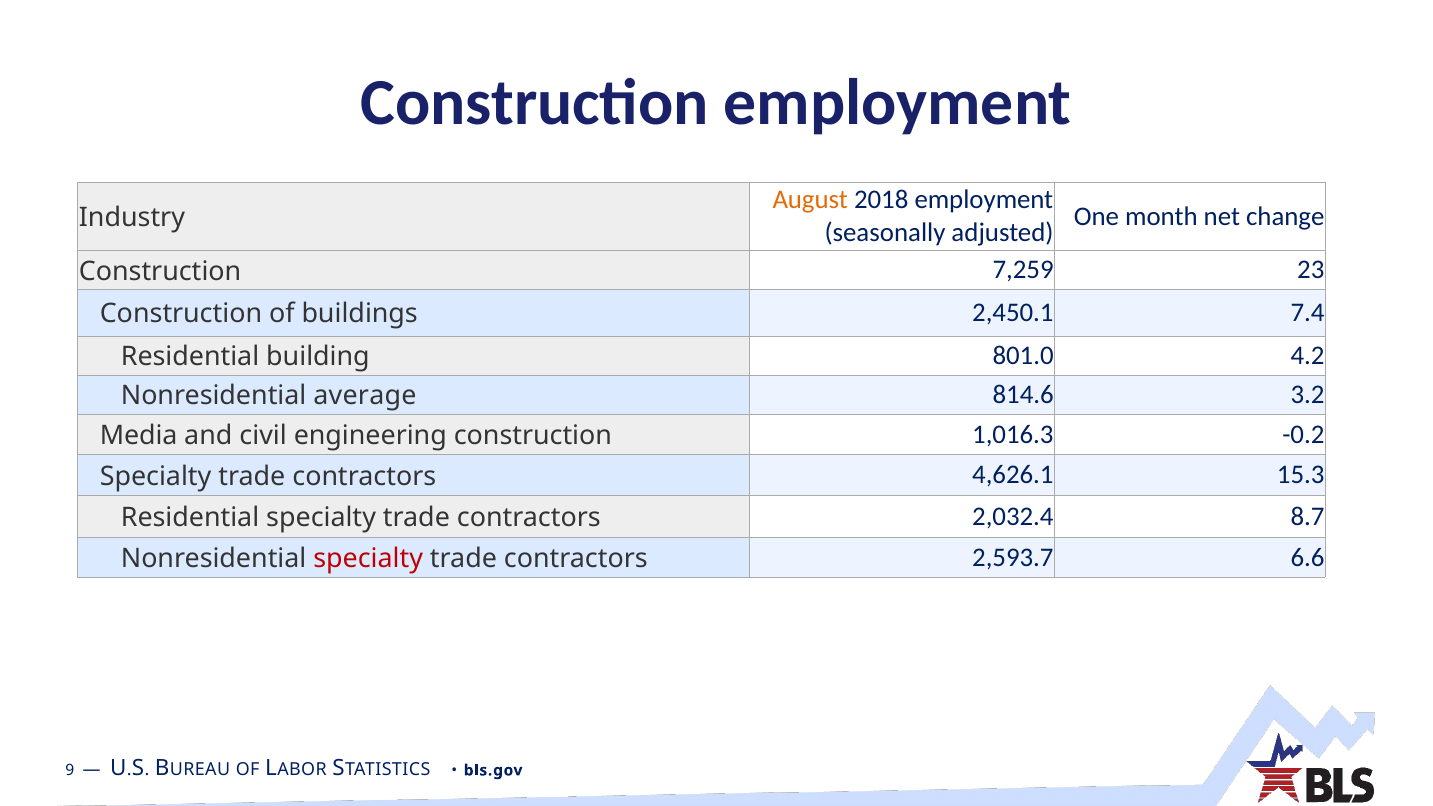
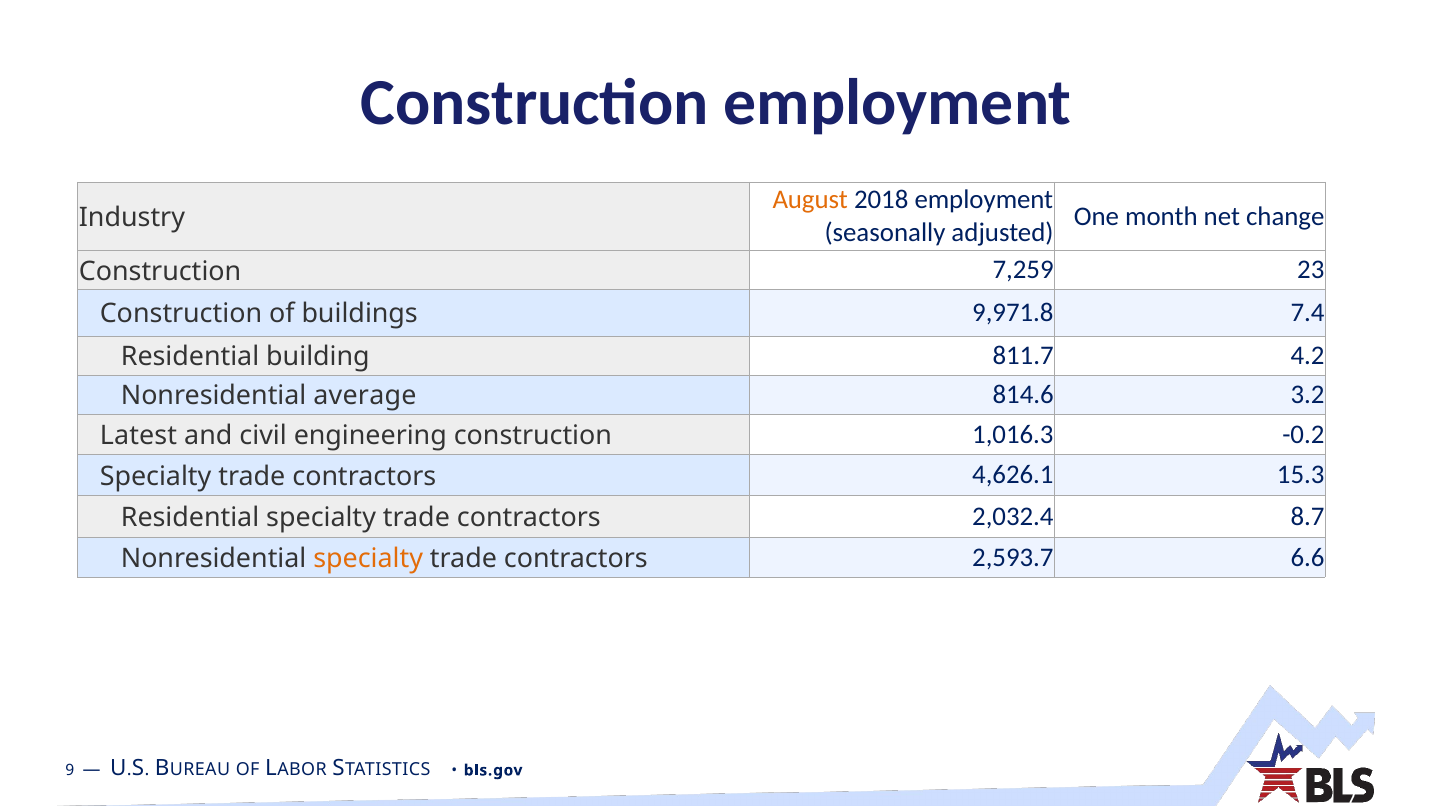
2,450.1: 2,450.1 -> 9,971.8 (1013, 313)
801.0: 801.0 -> 811.7 (1023, 356)
Media: Media -> Latest (139, 435)
specialty colour: red -> orange (368, 558)
